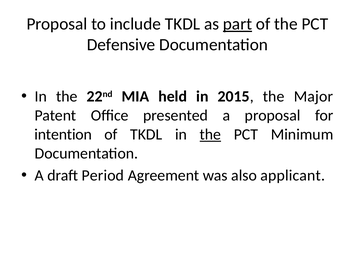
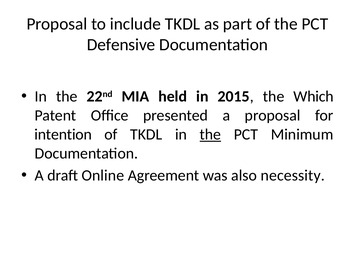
part underline: present -> none (237, 24)
Major: Major -> Which (314, 97)
Period: Period -> Online (103, 176)
applicant: applicant -> necessity (293, 176)
